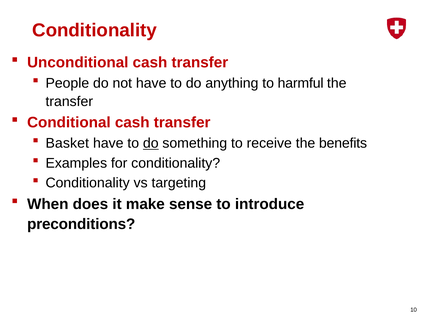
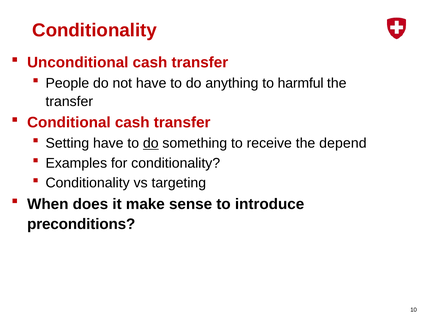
Basket: Basket -> Setting (67, 143)
benefits: benefits -> depend (343, 143)
